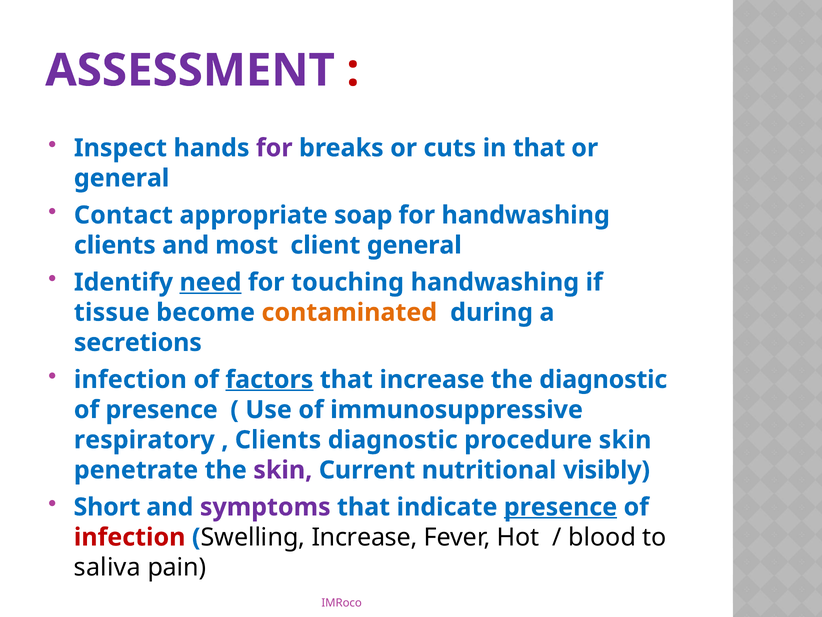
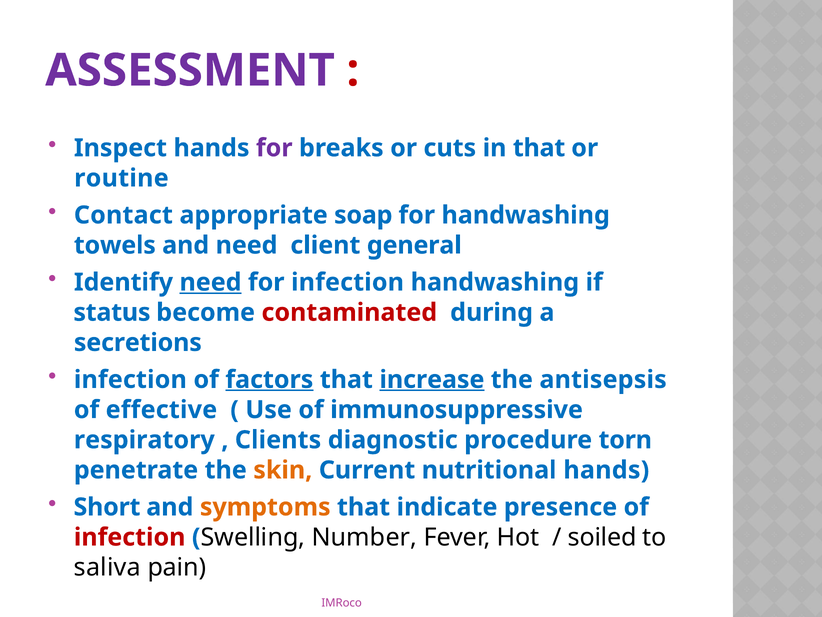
general: general -> routine (121, 178)
clients: clients -> towels (115, 245)
and most: most -> need (247, 245)
for touching: touching -> infection (348, 282)
tissue: tissue -> status (112, 312)
contaminated colour: orange -> red (349, 312)
increase underline: none -> present (432, 379)
the diagnostic: diagnostic -> antisepsis (603, 379)
of presence: presence -> effective (161, 409)
procedure skin: skin -> torn (625, 440)
skin colour: purple -> orange (283, 470)
nutritional visibly: visibly -> hands (606, 470)
symptoms colour: purple -> orange (265, 507)
presence underline: present -> none (560, 507)
Swelling Increase: Increase -> Number (364, 537)
blood: blood -> soiled (602, 537)
